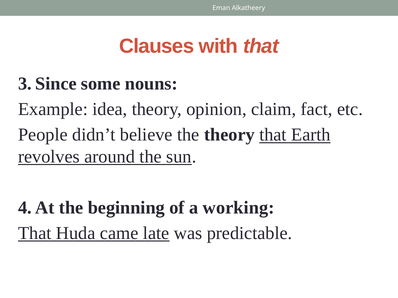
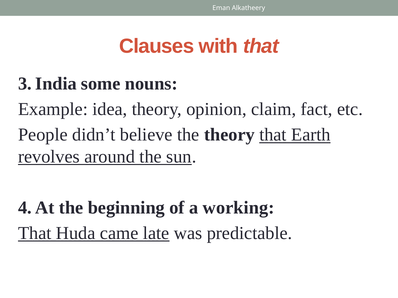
Since: Since -> India (56, 84)
